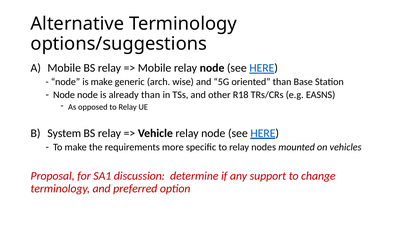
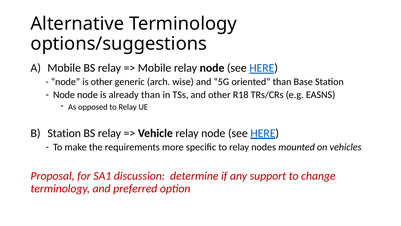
is make: make -> other (102, 82)
System: System -> Station (64, 133)
